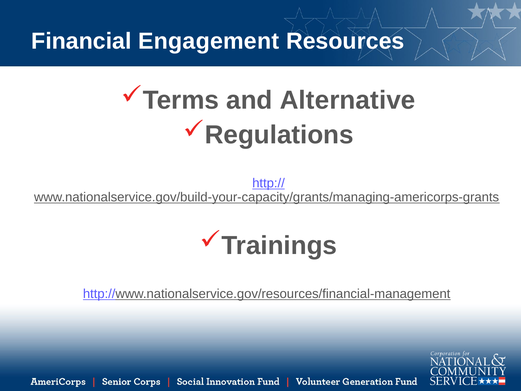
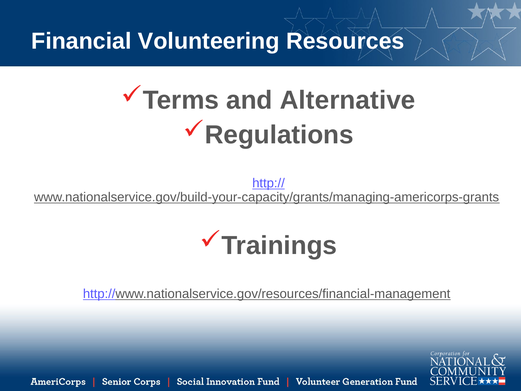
Engagement: Engagement -> Volunteering (209, 41)
